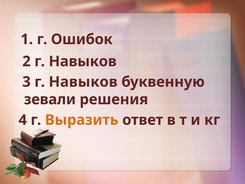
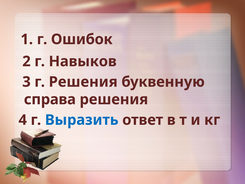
3 г Навыков: Навыков -> Решения (83, 82)
зевали: зевали -> справа (50, 99)
Выразить colour: orange -> blue (82, 120)
